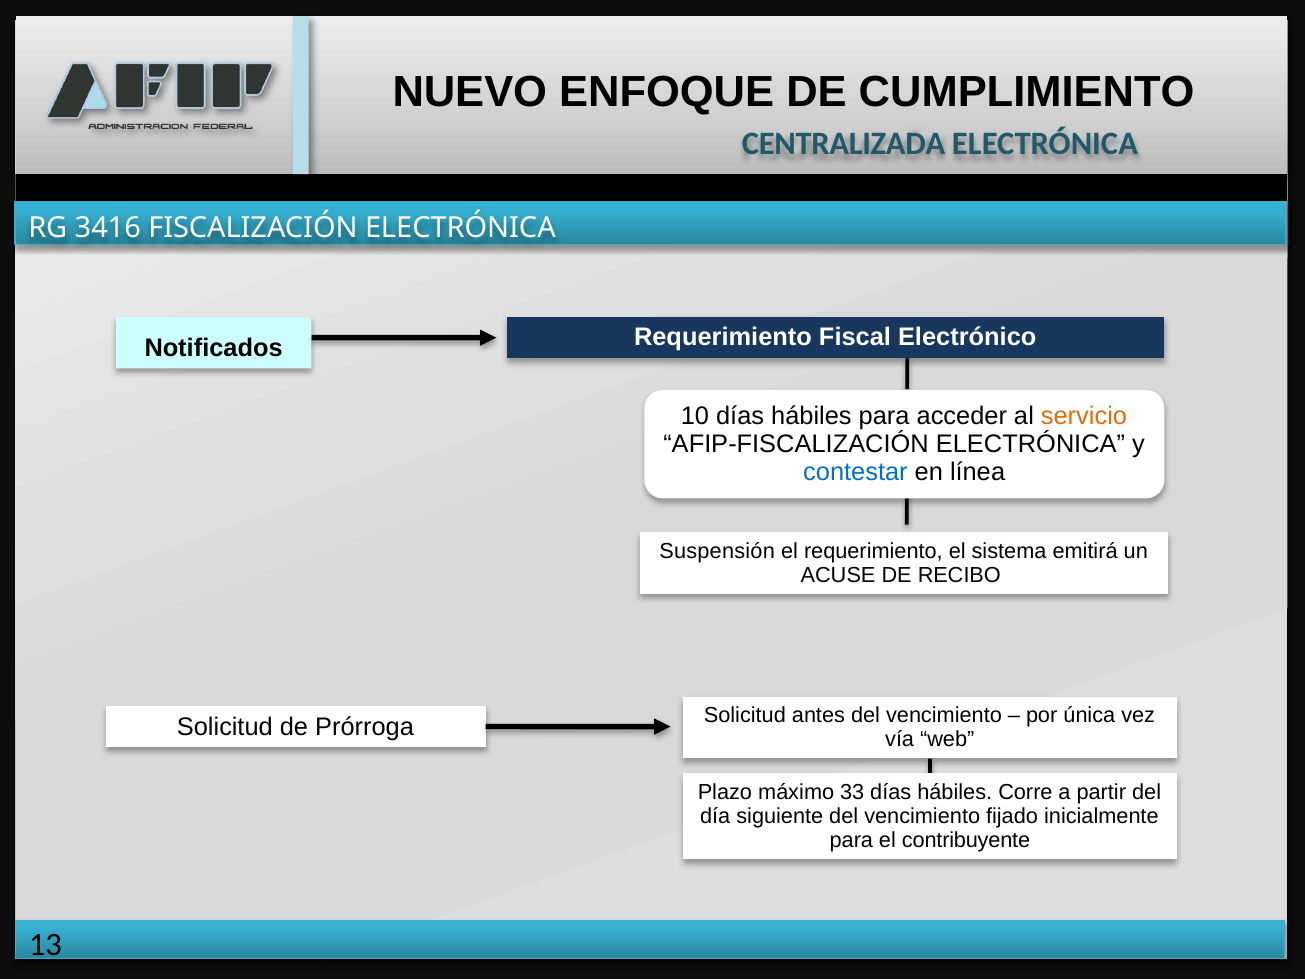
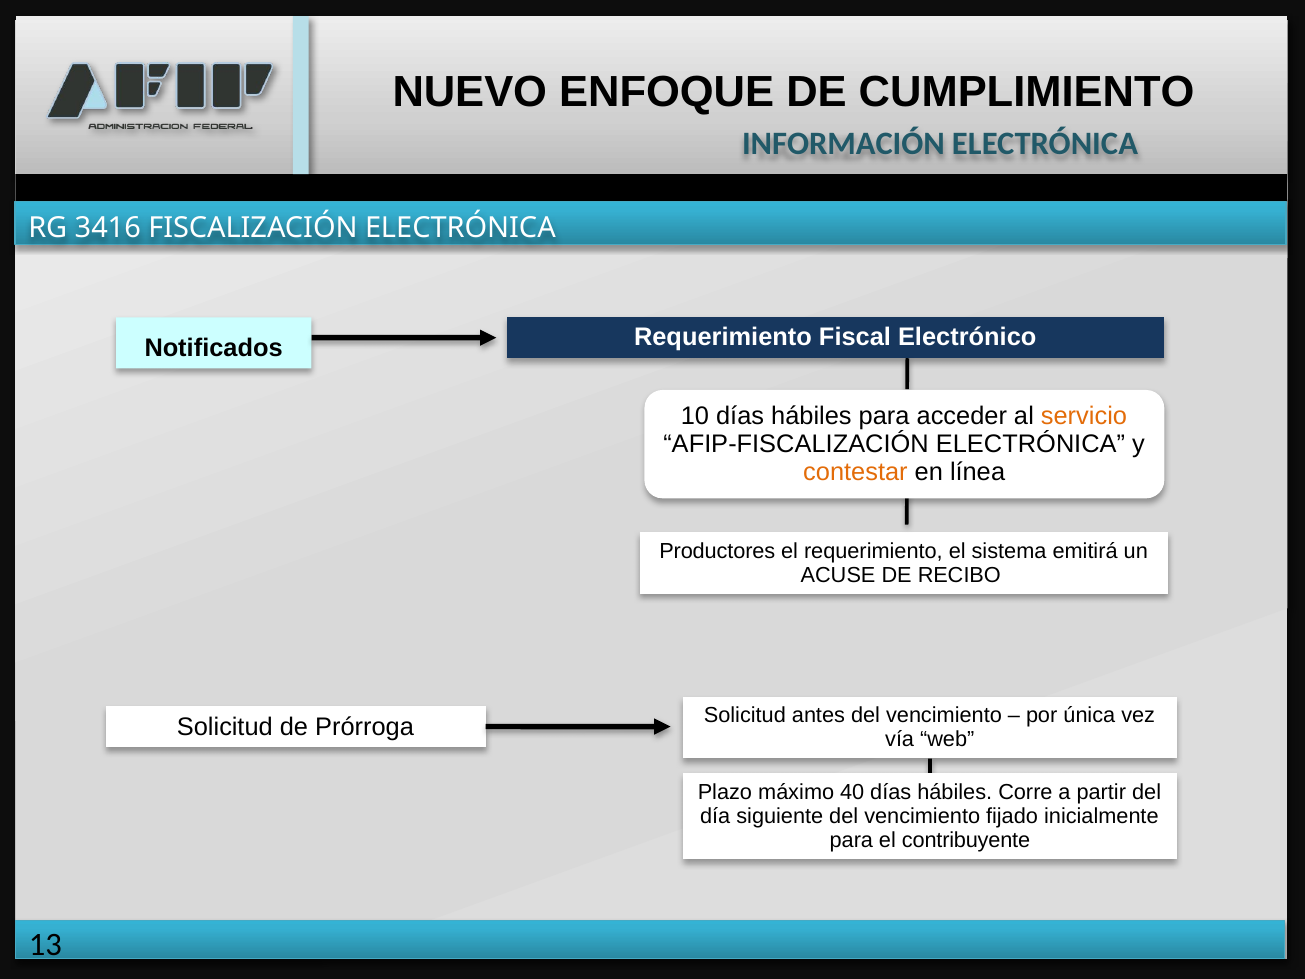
CENTRALIZADA: CENTRALIZADA -> INFORMACIÓN (843, 144)
contestar colour: blue -> orange (855, 472)
Suspensión: Suspensión -> Productores (717, 551)
33: 33 -> 40 (852, 792)
